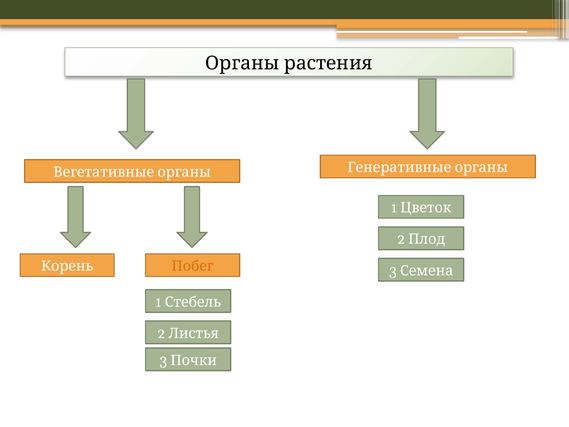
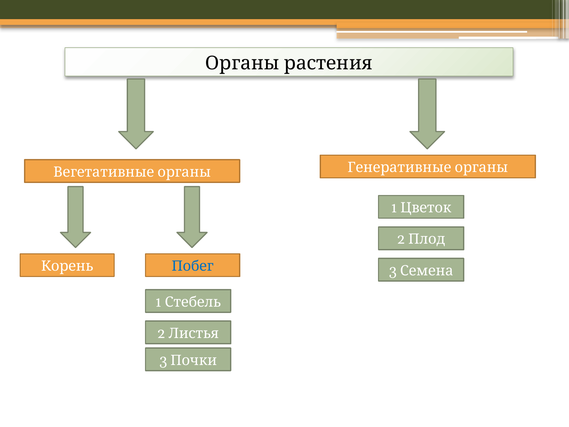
Побег colour: orange -> blue (193, 266)
